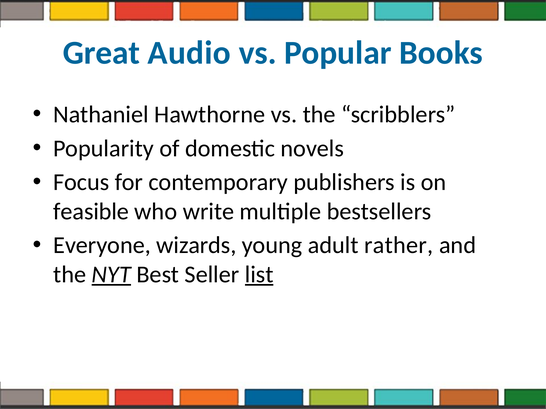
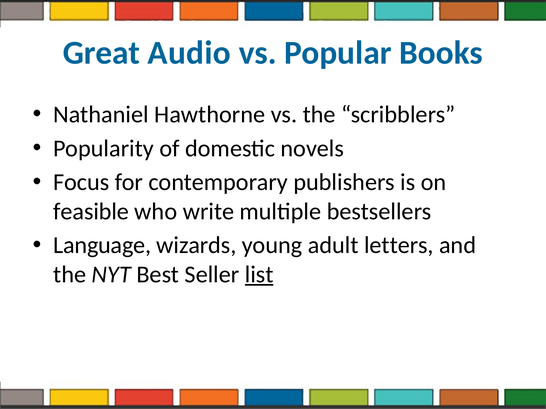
Everyone: Everyone -> Language (102, 246)
rather: rather -> letters (399, 246)
NYT underline: present -> none (111, 275)
